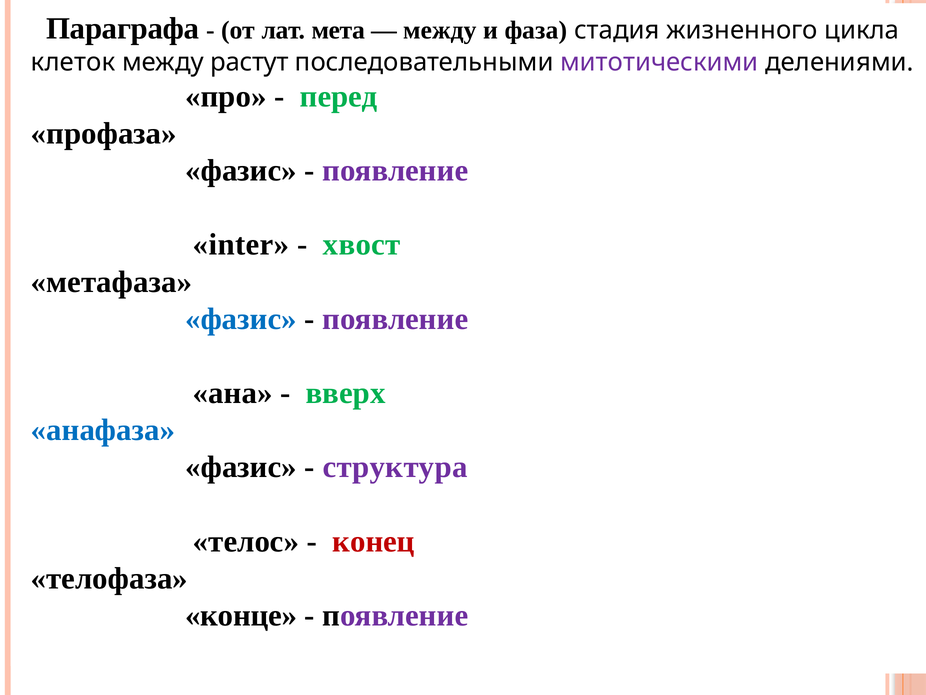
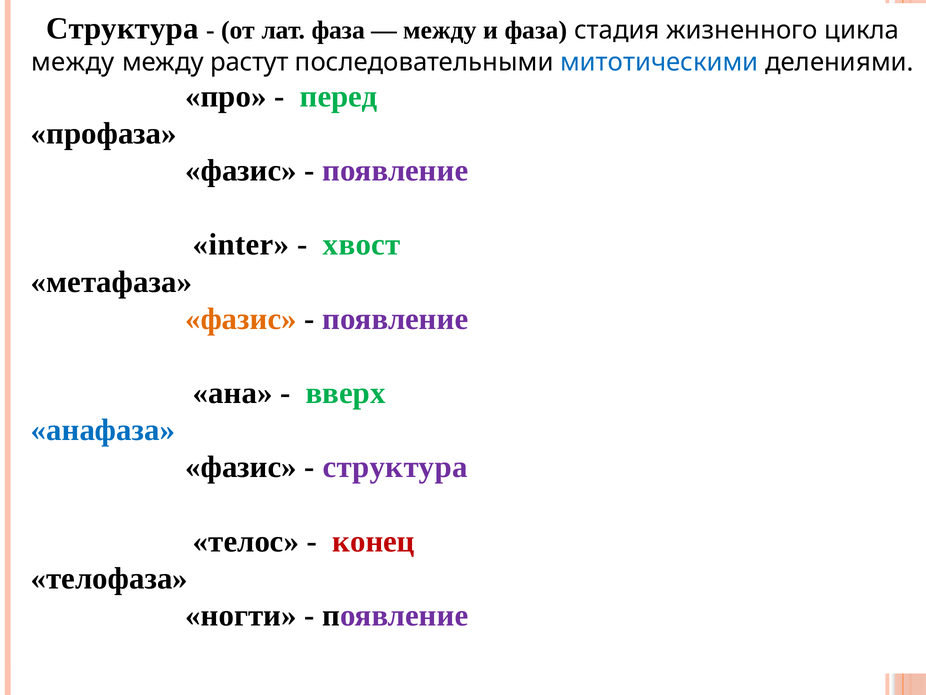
Параграфа: Параграфа -> Структура (122, 29)
лат мета: мета -> фаза (338, 30)
клеток: клеток -> между (73, 62)
митотическими colour: purple -> blue (659, 62)
фазис colour: blue -> orange (241, 319)
конце: конце -> ногти (241, 615)
